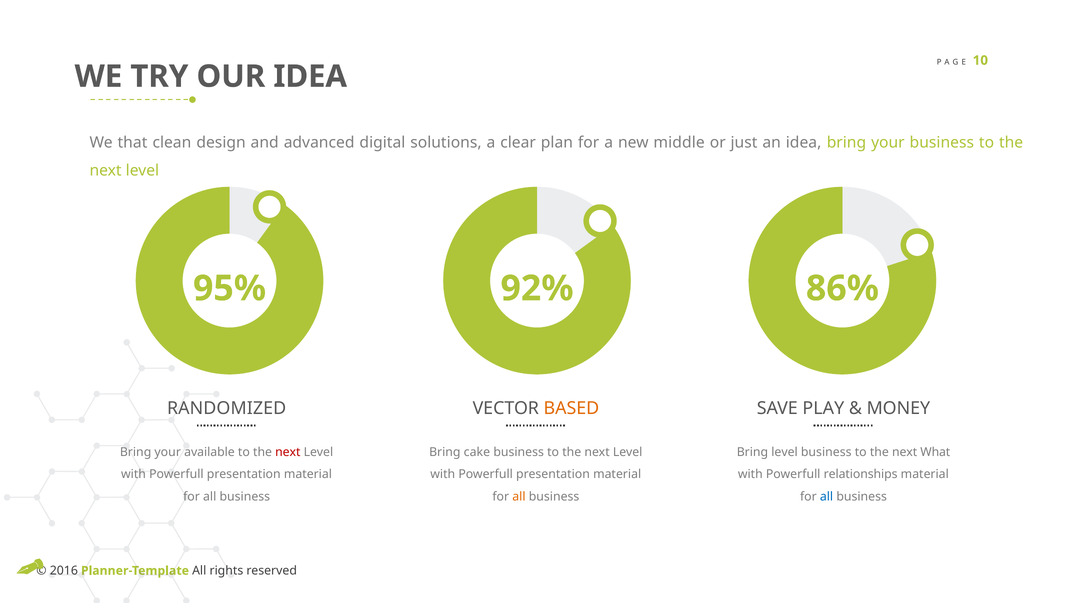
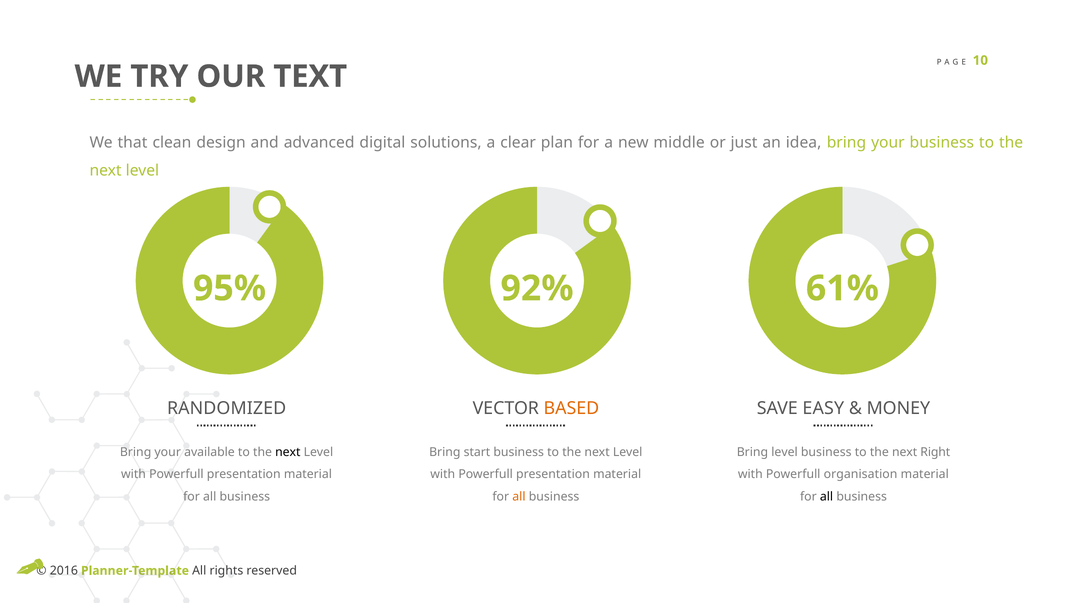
OUR IDEA: IDEA -> TEXT (310, 77)
86%: 86% -> 61% (842, 288)
PLAY: PLAY -> EASY (823, 408)
next colour: red -> black (288, 452)
cake: cake -> start (477, 452)
What: What -> Right (935, 452)
relationships: relationships -> organisation (861, 474)
all colour: blue -> black (827, 496)
